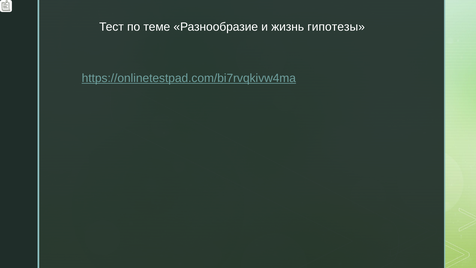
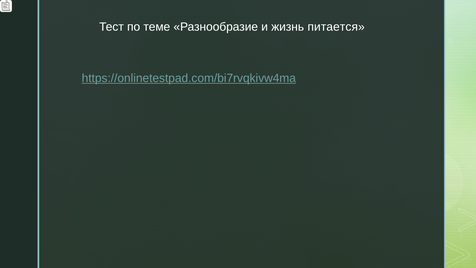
гипотезы: гипотезы -> питается (336, 27)
